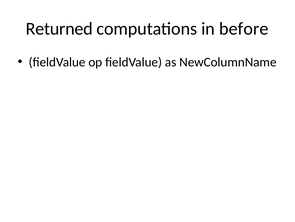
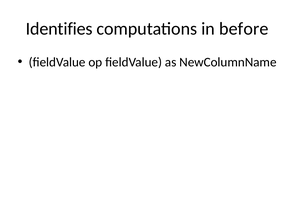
Returned: Returned -> Identifies (59, 29)
